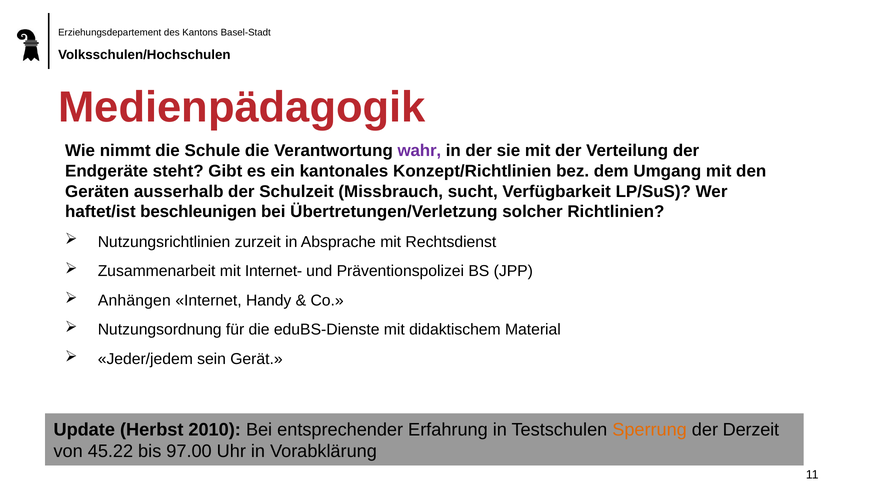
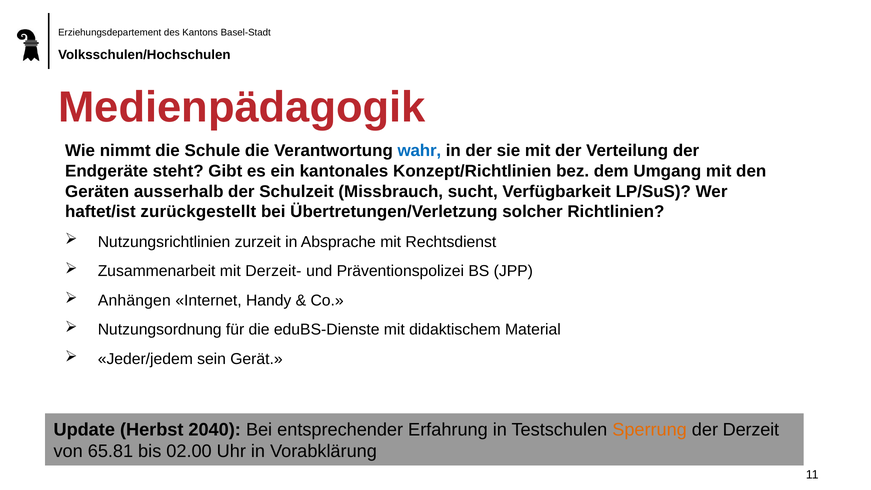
wahr colour: purple -> blue (419, 151)
beschleunigen: beschleunigen -> zurückgestellt (198, 212)
Internet-: Internet- -> Derzeit- (273, 271)
2010: 2010 -> 2040 (215, 430)
45.22: 45.22 -> 65.81 (110, 451)
97.00: 97.00 -> 02.00 (189, 451)
